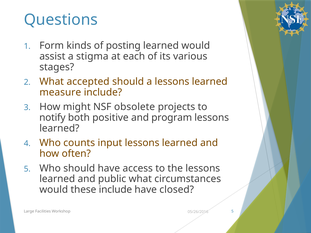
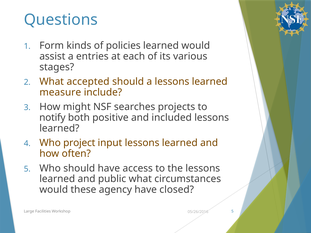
posting: posting -> policies (123, 46)
stigma: stigma -> entries (92, 56)
obsolete: obsolete -> searches (135, 107)
program: program -> included (172, 118)
counts: counts -> project (79, 143)
these include: include -> agency (115, 190)
